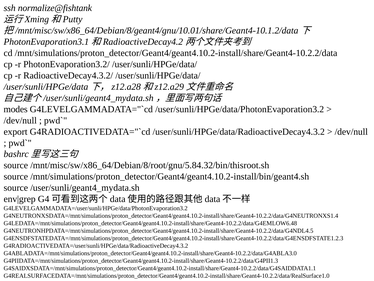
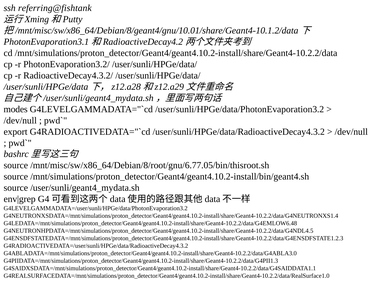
normalize@fishtank: normalize@fishtank -> referring@fishtank (55, 8)
/mnt/misc/sw/x86_64/Debian/8/root/gnu/5.84.32/bin/thisroot.sh: /mnt/misc/sw/x86_64/Debian/8/root/gnu/5.84.32/bin/thisroot.sh -> /mnt/misc/sw/x86_64/Debian/8/root/gnu/6.77.05/bin/thisroot.sh (150, 165)
